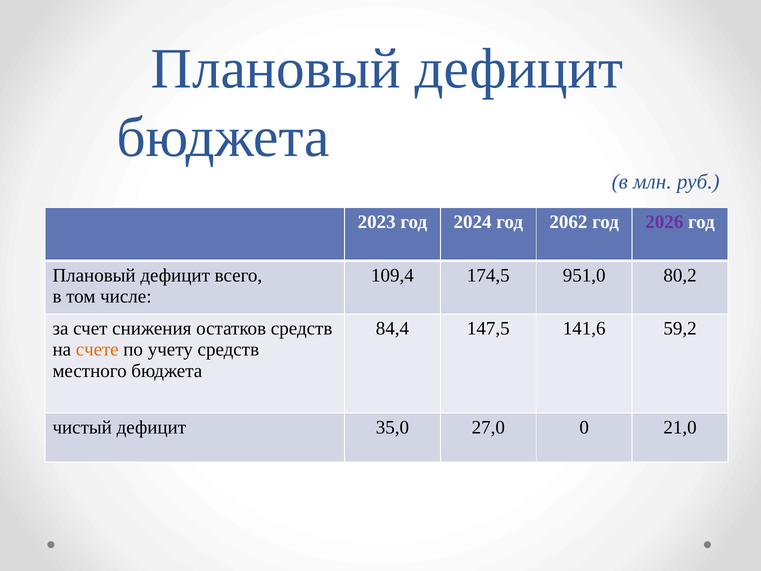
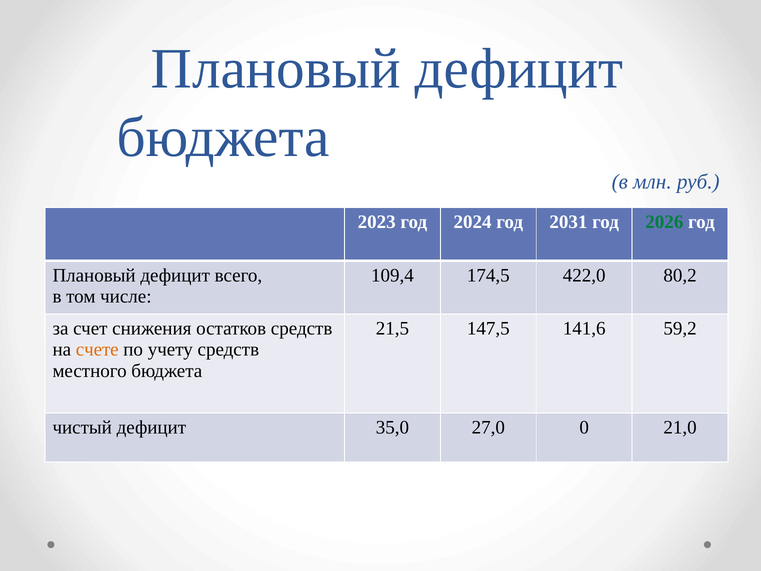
2062: 2062 -> 2031 (568, 222)
2026 colour: purple -> green (664, 222)
951,0: 951,0 -> 422,0 (584, 275)
84,4: 84,4 -> 21,5 (392, 328)
